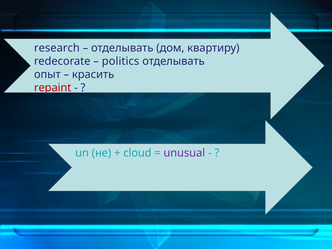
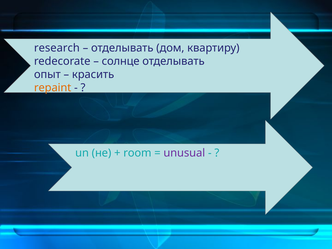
politics: politics -> солнце (121, 61)
repaint colour: red -> orange (53, 88)
cloud: cloud -> room (137, 153)
